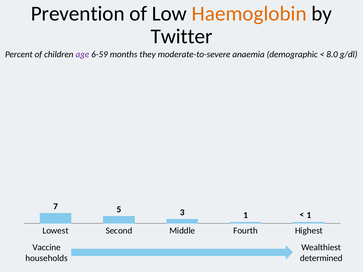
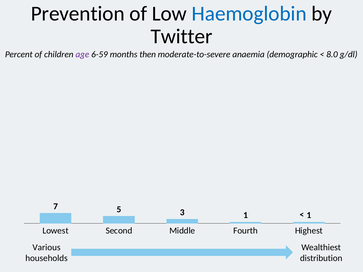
Haemoglobin colour: orange -> blue (249, 14)
they: they -> then (148, 54)
Vaccine: Vaccine -> Various (46, 248)
determined: determined -> distribution (321, 258)
